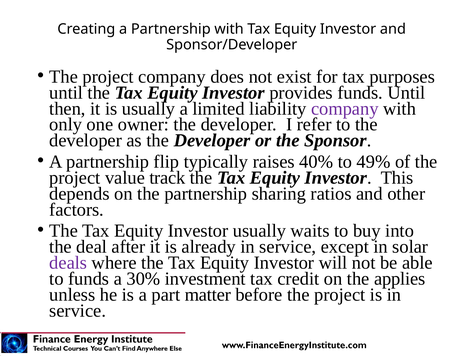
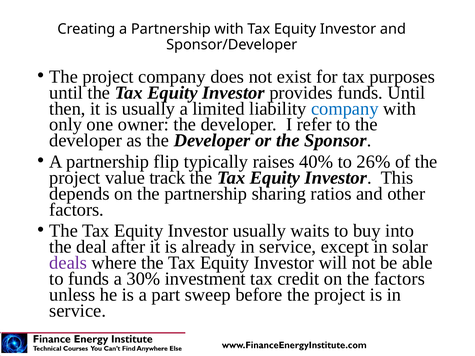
company colour: purple -> blue (345, 109)
49%: 49% -> 26% (374, 162)
the applies: applies -> factors (400, 279)
matter: matter -> sweep (208, 295)
